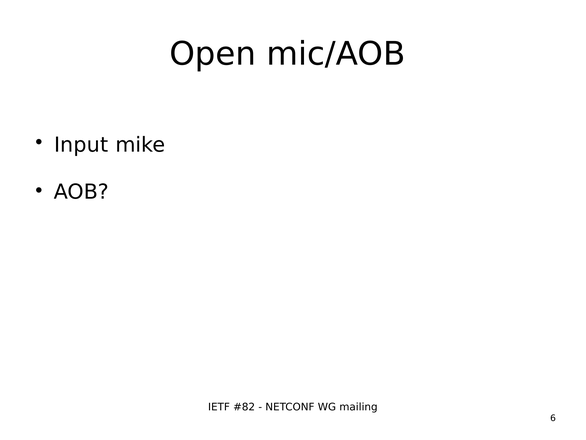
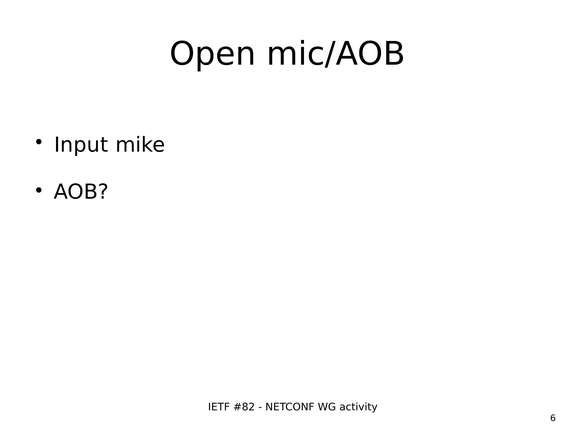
mailing: mailing -> activity (358, 407)
